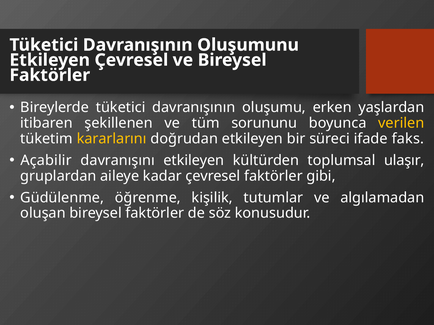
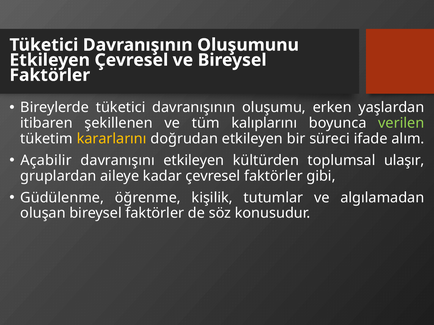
sorununu: sorununu -> kalıplarını (264, 123)
verilen colour: yellow -> light green (401, 123)
faks: faks -> alım (408, 139)
